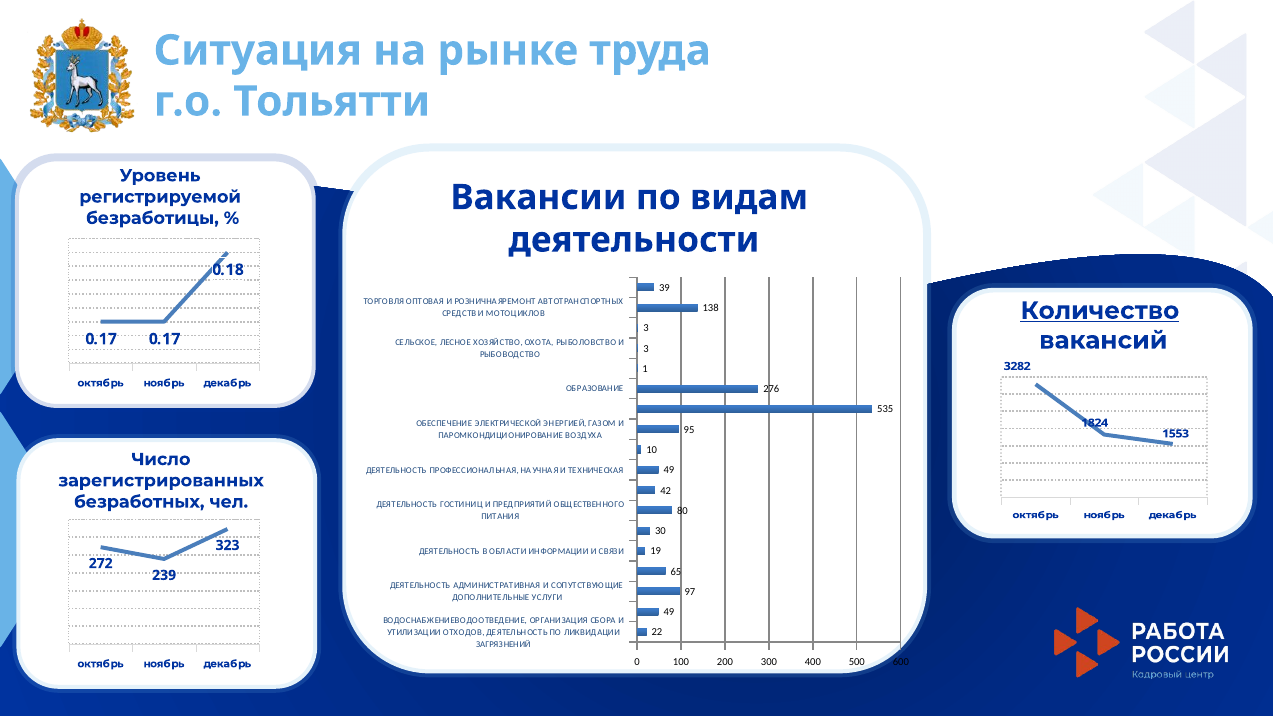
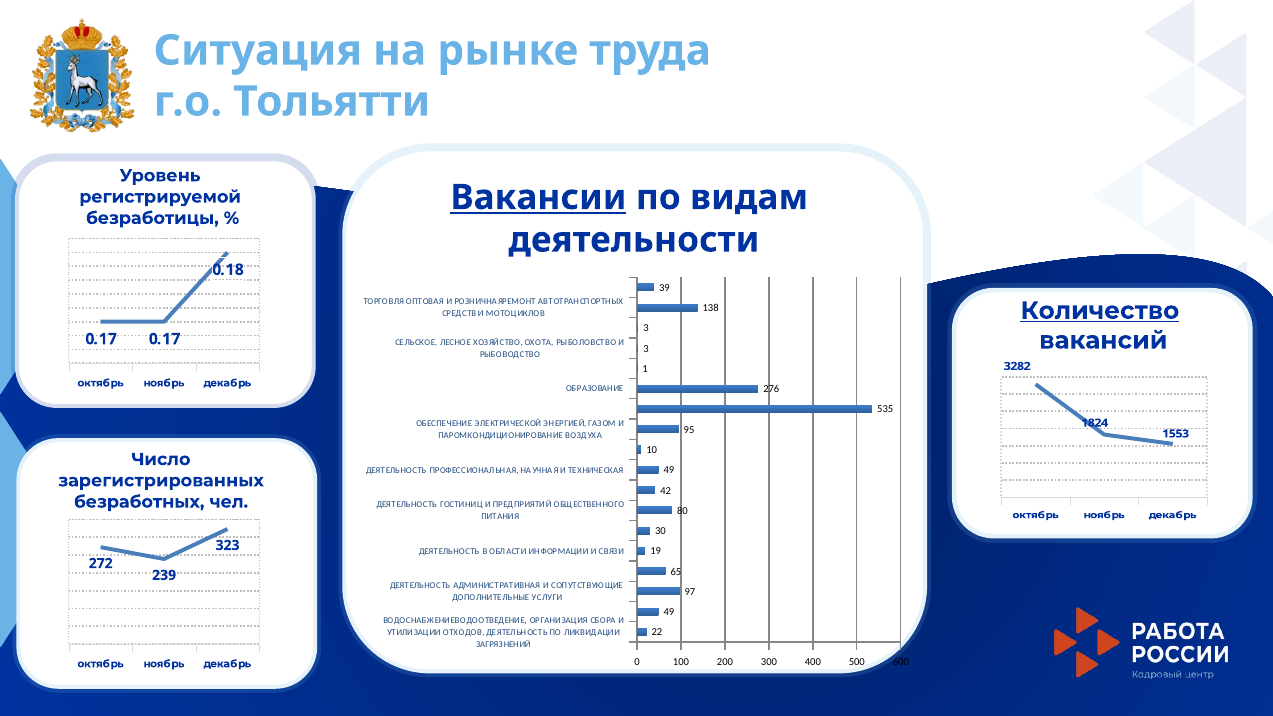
Вакансии underline: none -> present (538, 197)
